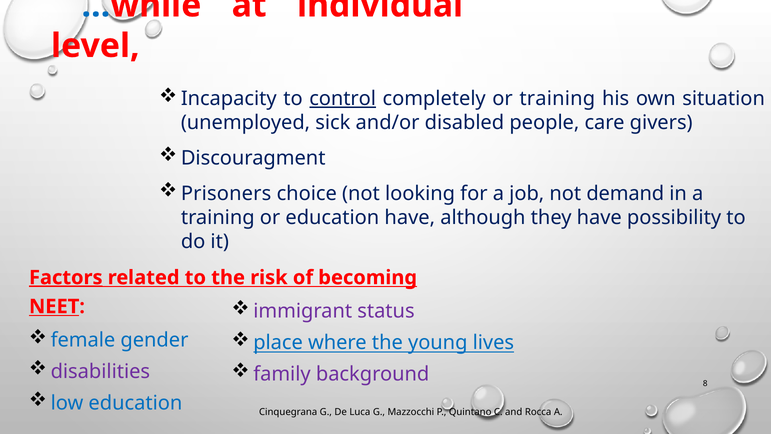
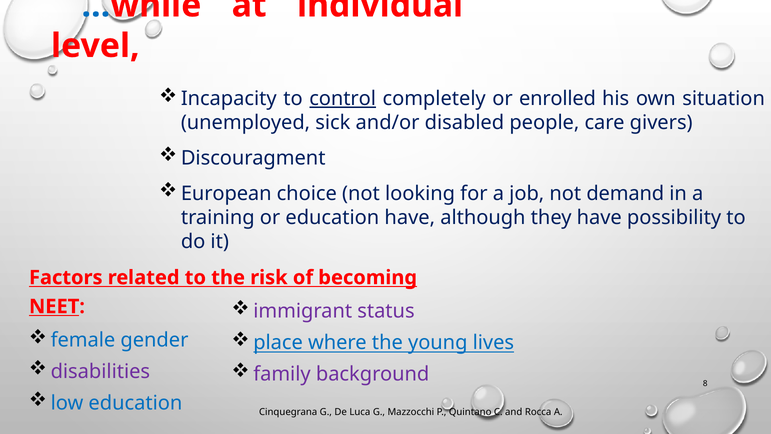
or training: training -> enrolled (557, 99)
Prisoners: Prisoners -> European (226, 193)
Factors underline: present -> none (66, 277)
